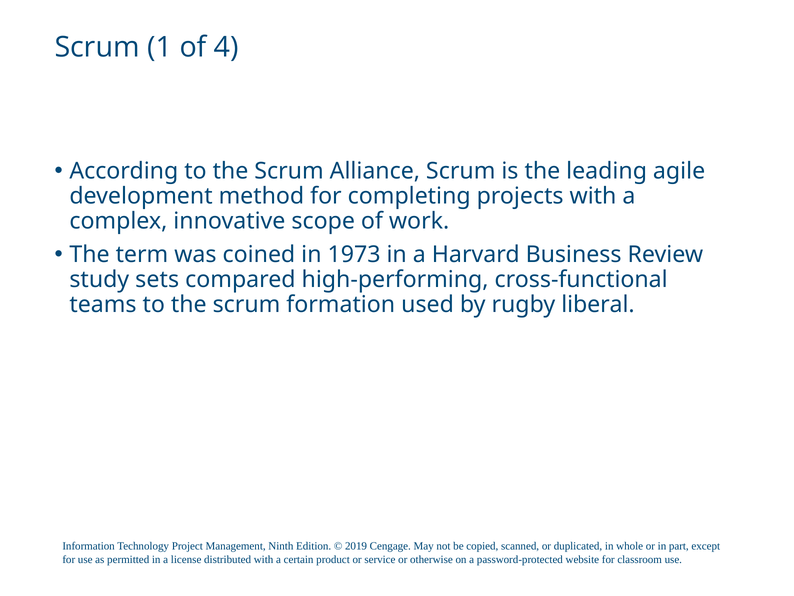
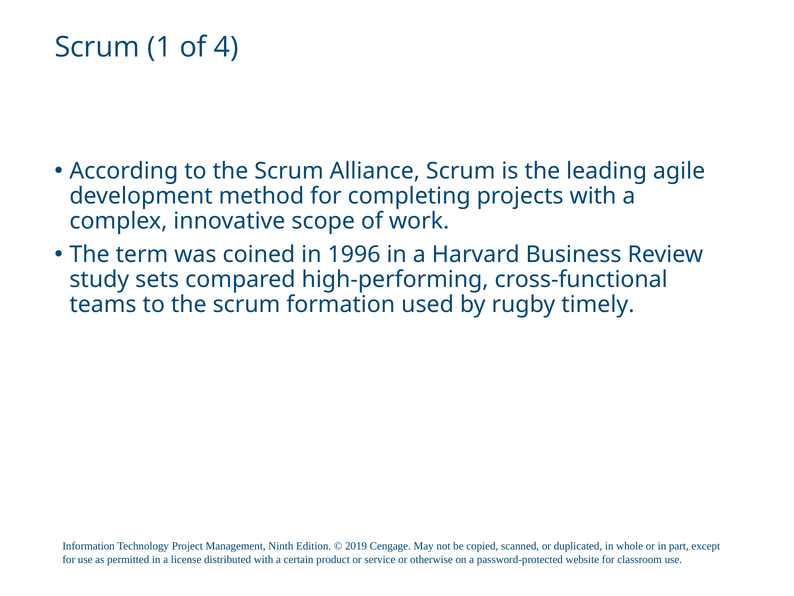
1973: 1973 -> 1996 (354, 254)
liberal: liberal -> timely (598, 304)
